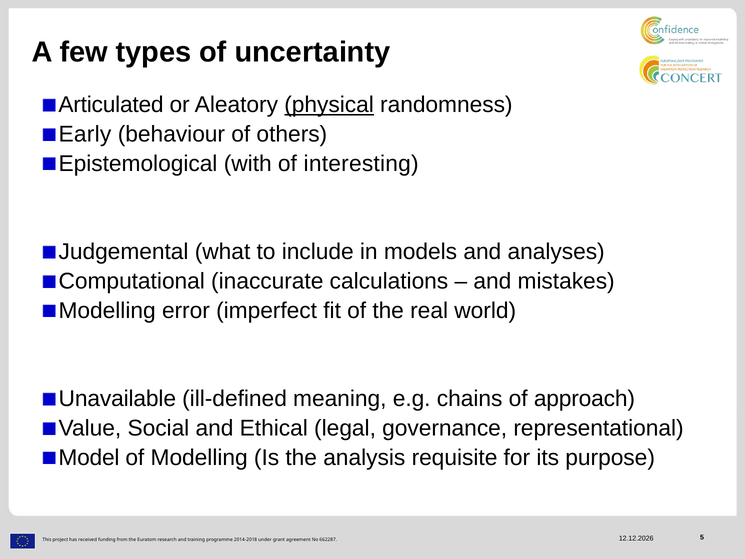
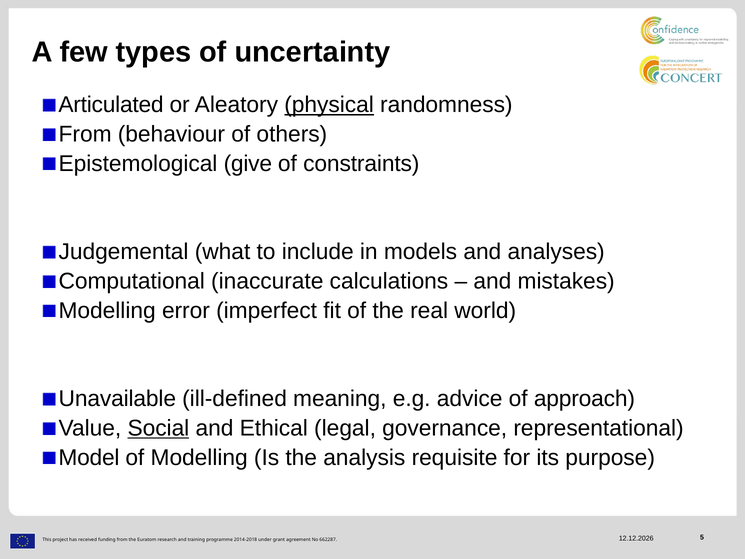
Early: Early -> From (85, 134)
with: with -> give (248, 164)
interesting: interesting -> constraints (361, 164)
chains: chains -> advice (470, 399)
Social underline: none -> present (158, 428)
